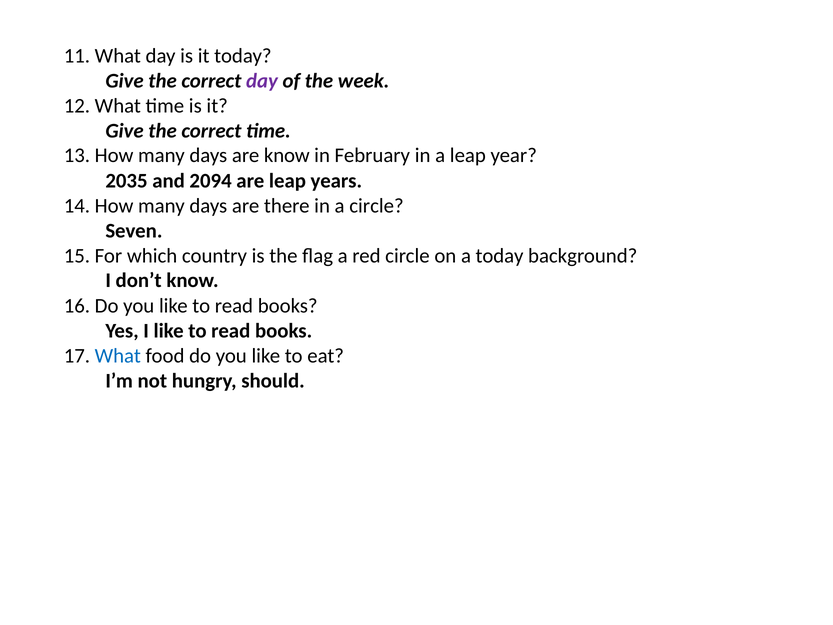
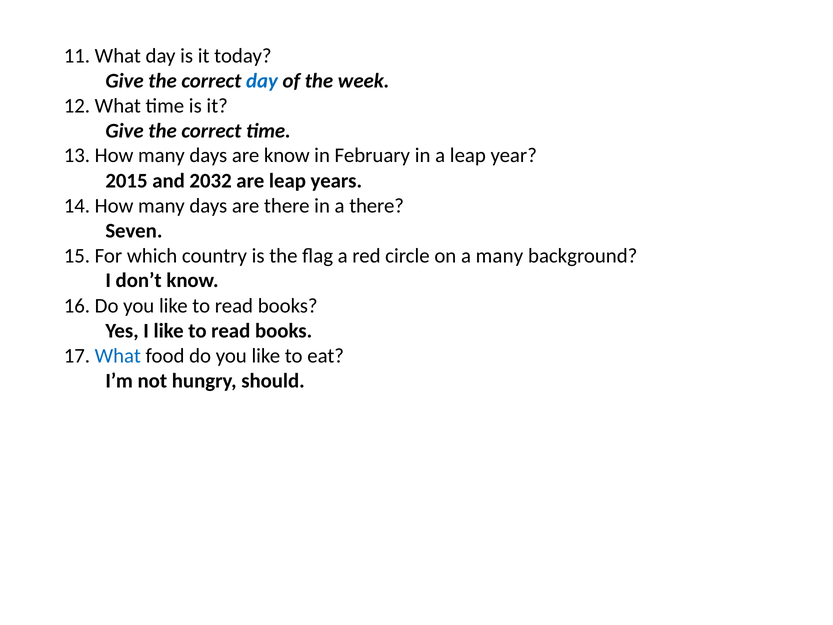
day colour: purple -> blue (262, 81)
2035: 2035 -> 2015 (126, 181)
2094: 2094 -> 2032 (211, 181)
a circle: circle -> there (377, 206)
a today: today -> many (499, 256)
